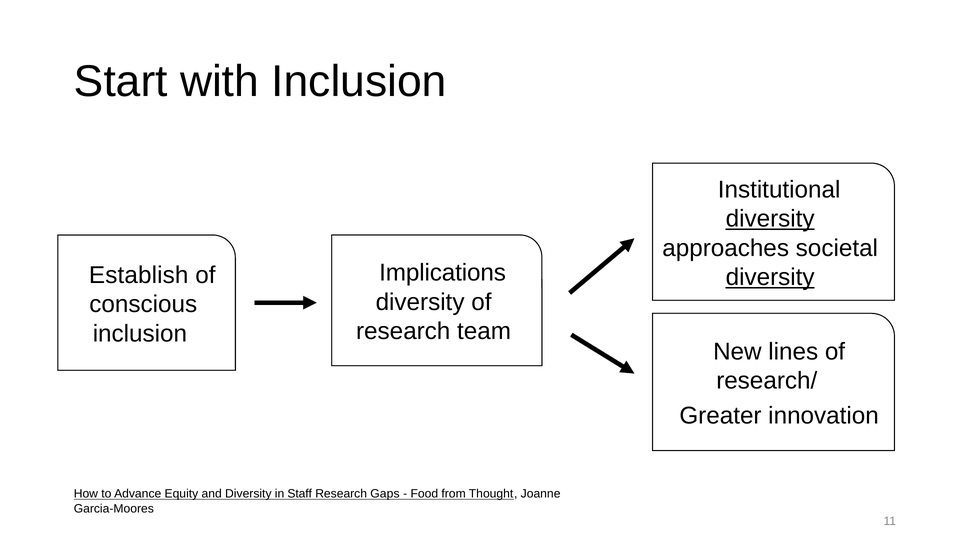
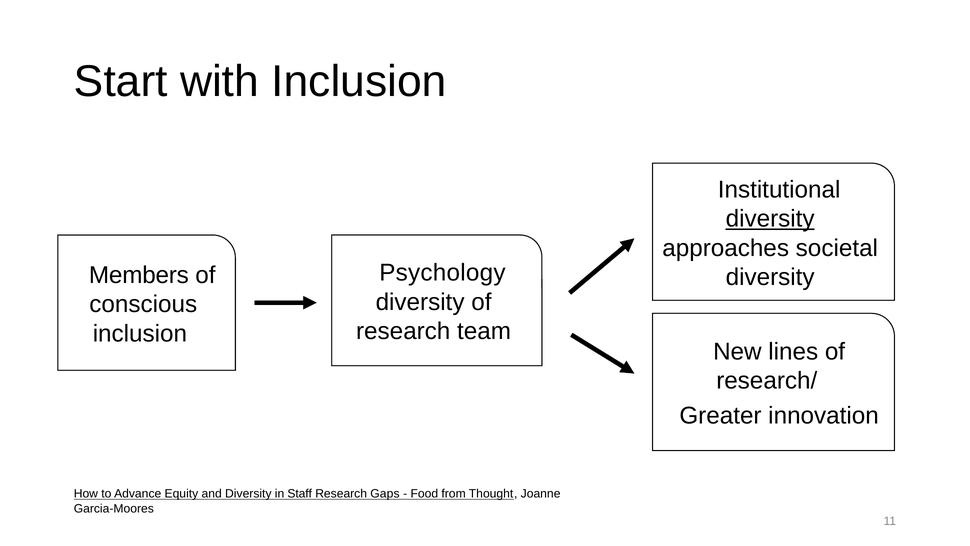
Implications: Implications -> Psychology (442, 273)
Establish: Establish -> Members (139, 275)
diversity underline: present -> none (770, 277)
